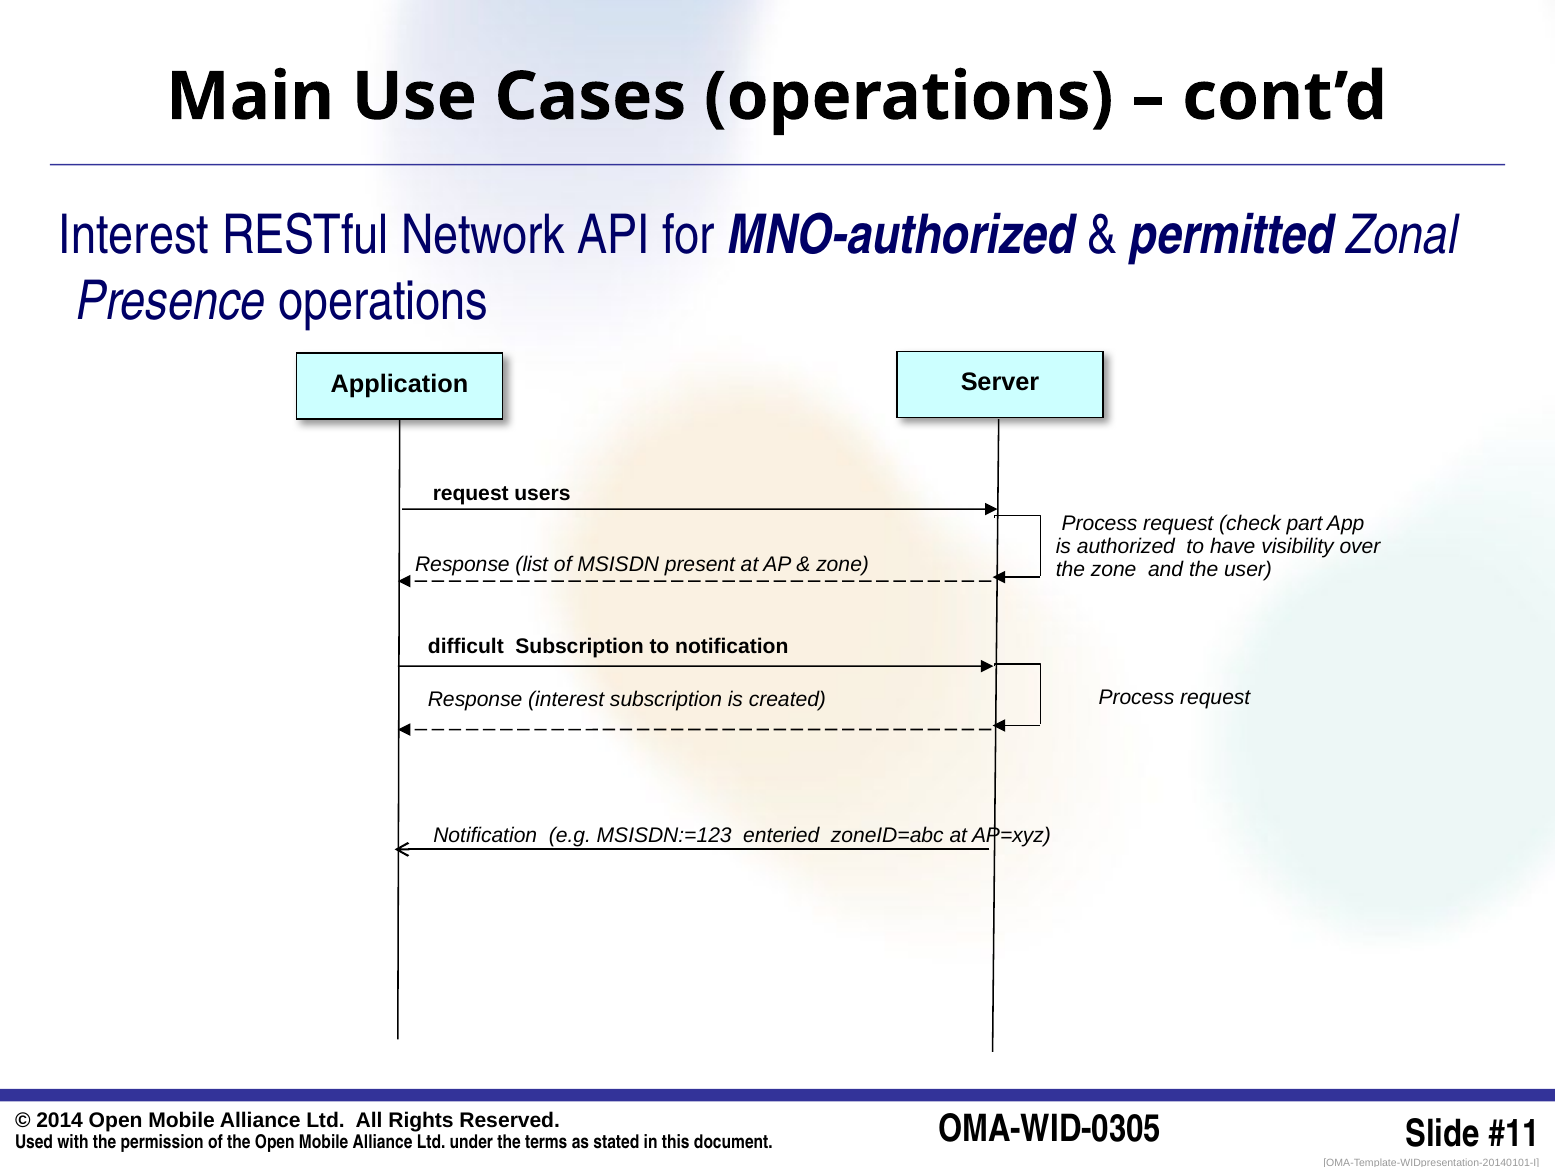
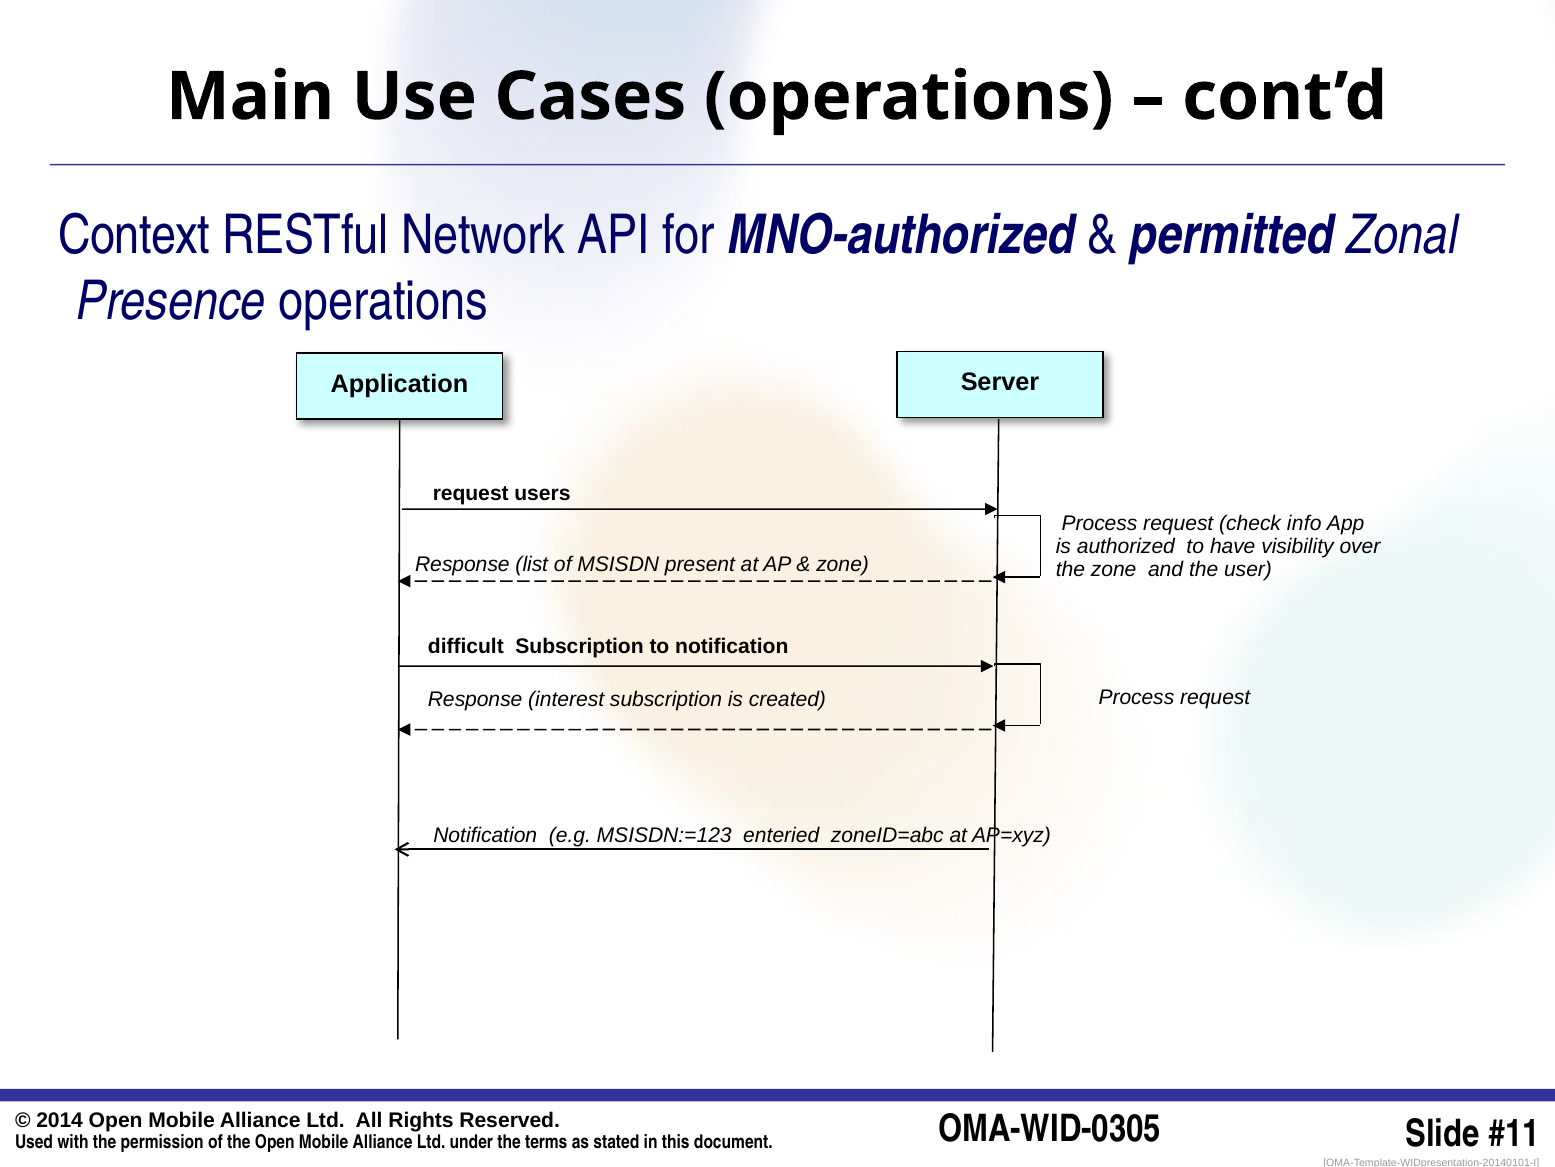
Interest: Interest -> Context (134, 235)
part: part -> info (1304, 524)
